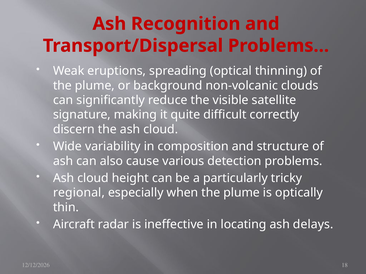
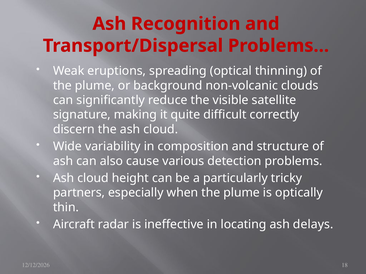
regional: regional -> partners (79, 193)
